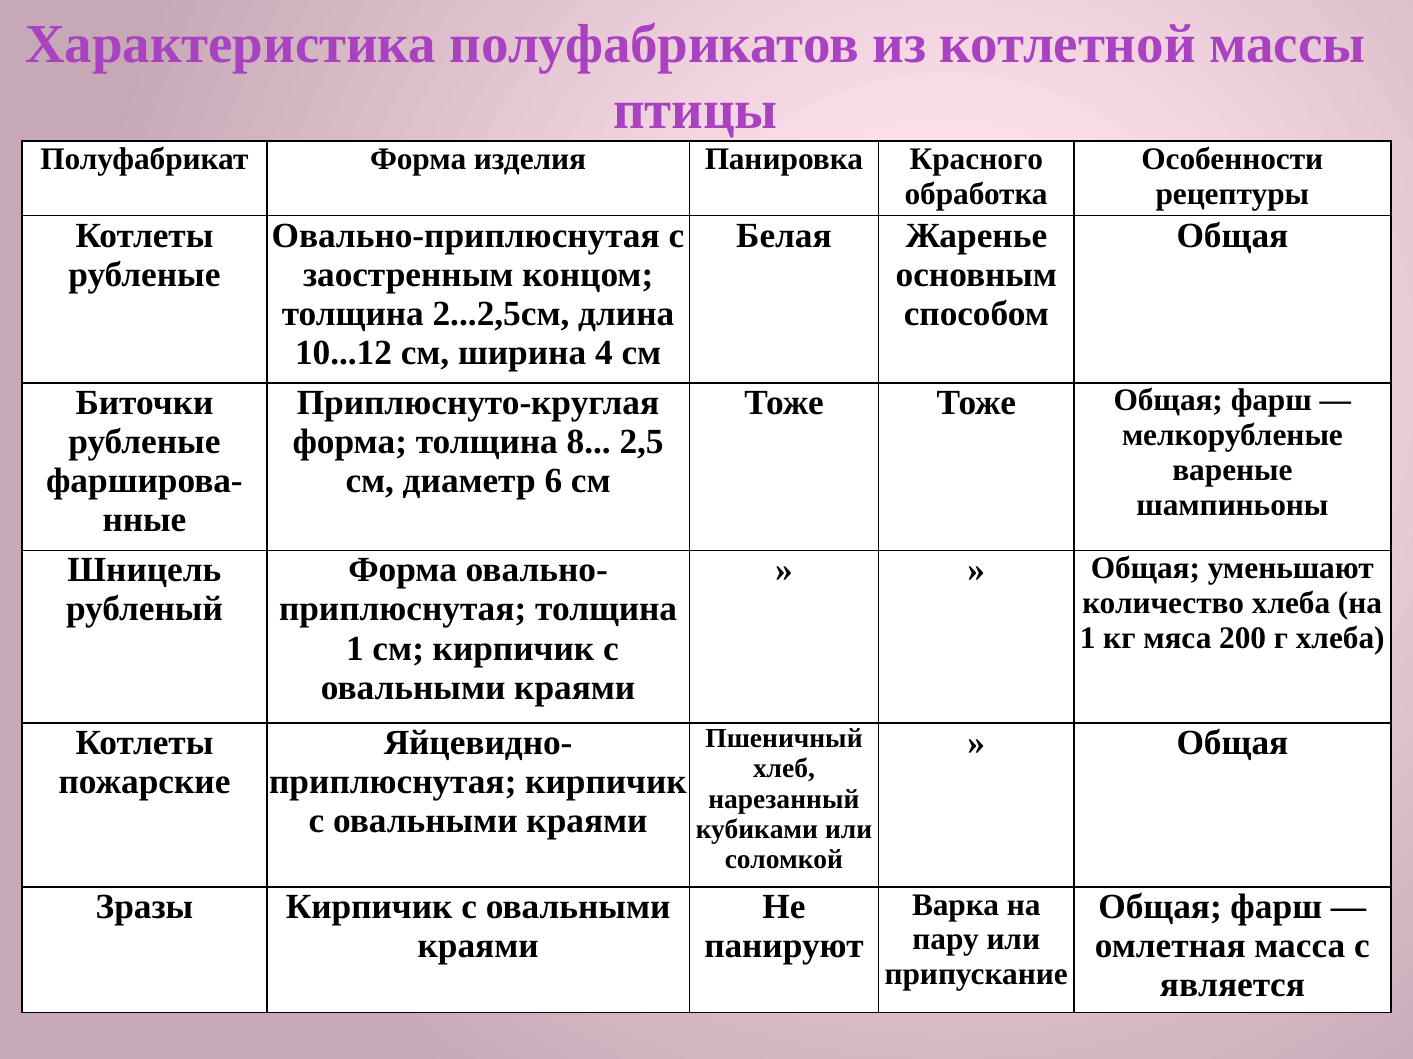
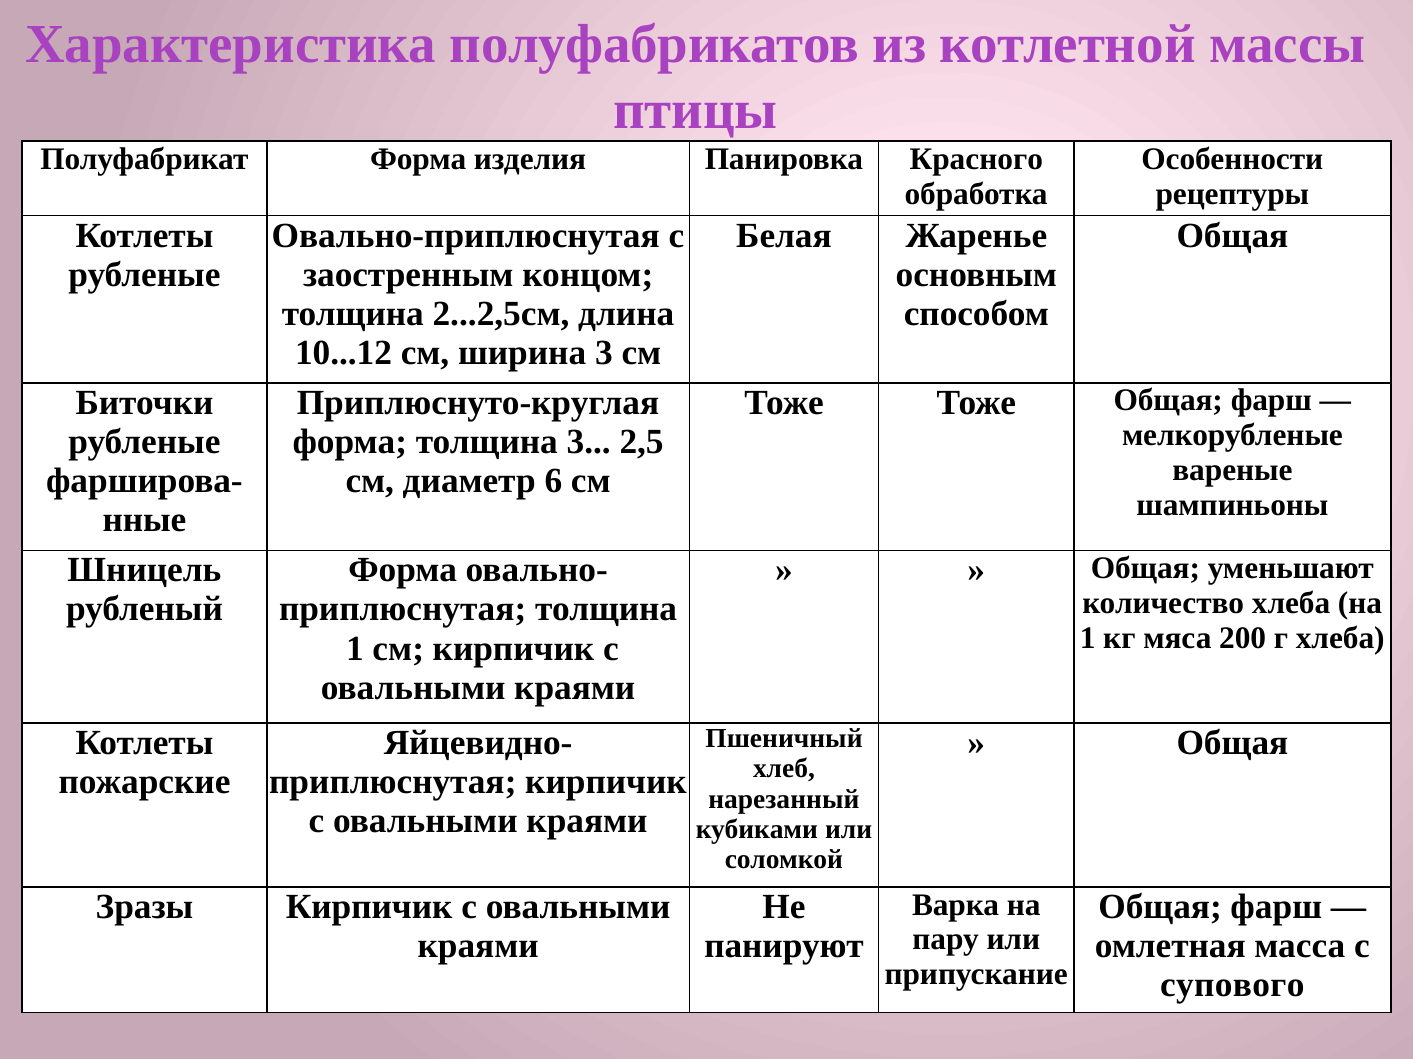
ширина 4: 4 -> 3 (604, 353)
толщина 8: 8 -> 3 (589, 442)
является: является -> супового (1232, 986)
